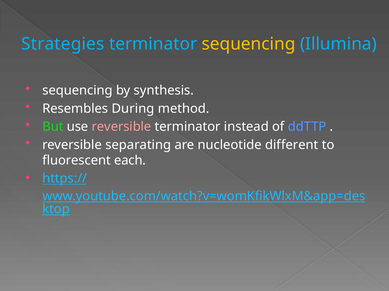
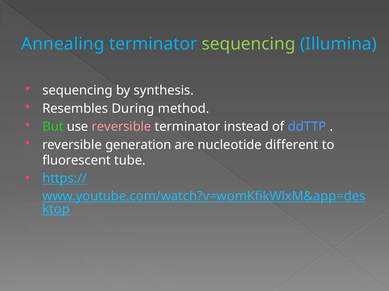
Strategies: Strategies -> Annealing (63, 44)
sequencing colour: yellow -> light green (249, 44)
separating: separating -> generation (138, 145)
each: each -> tube (130, 161)
